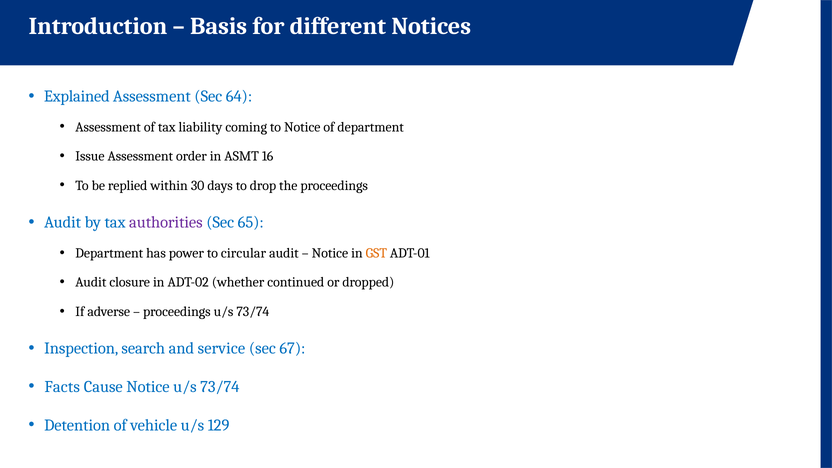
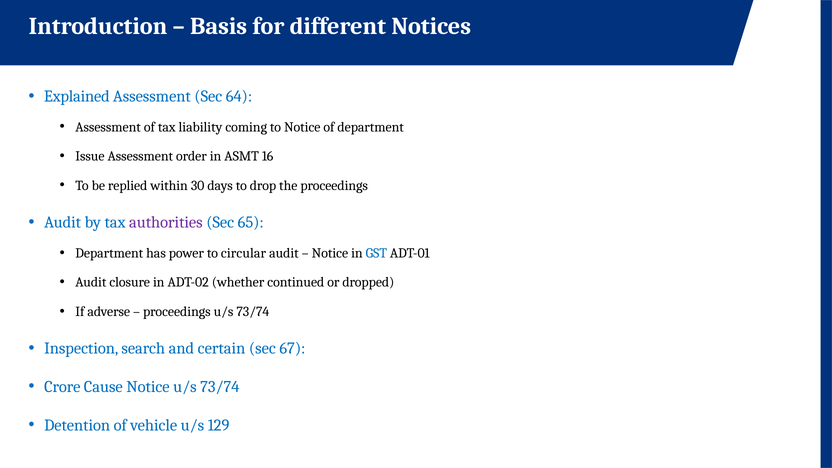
GST colour: orange -> blue (376, 253)
service: service -> certain (222, 349)
Facts: Facts -> Crore (62, 387)
